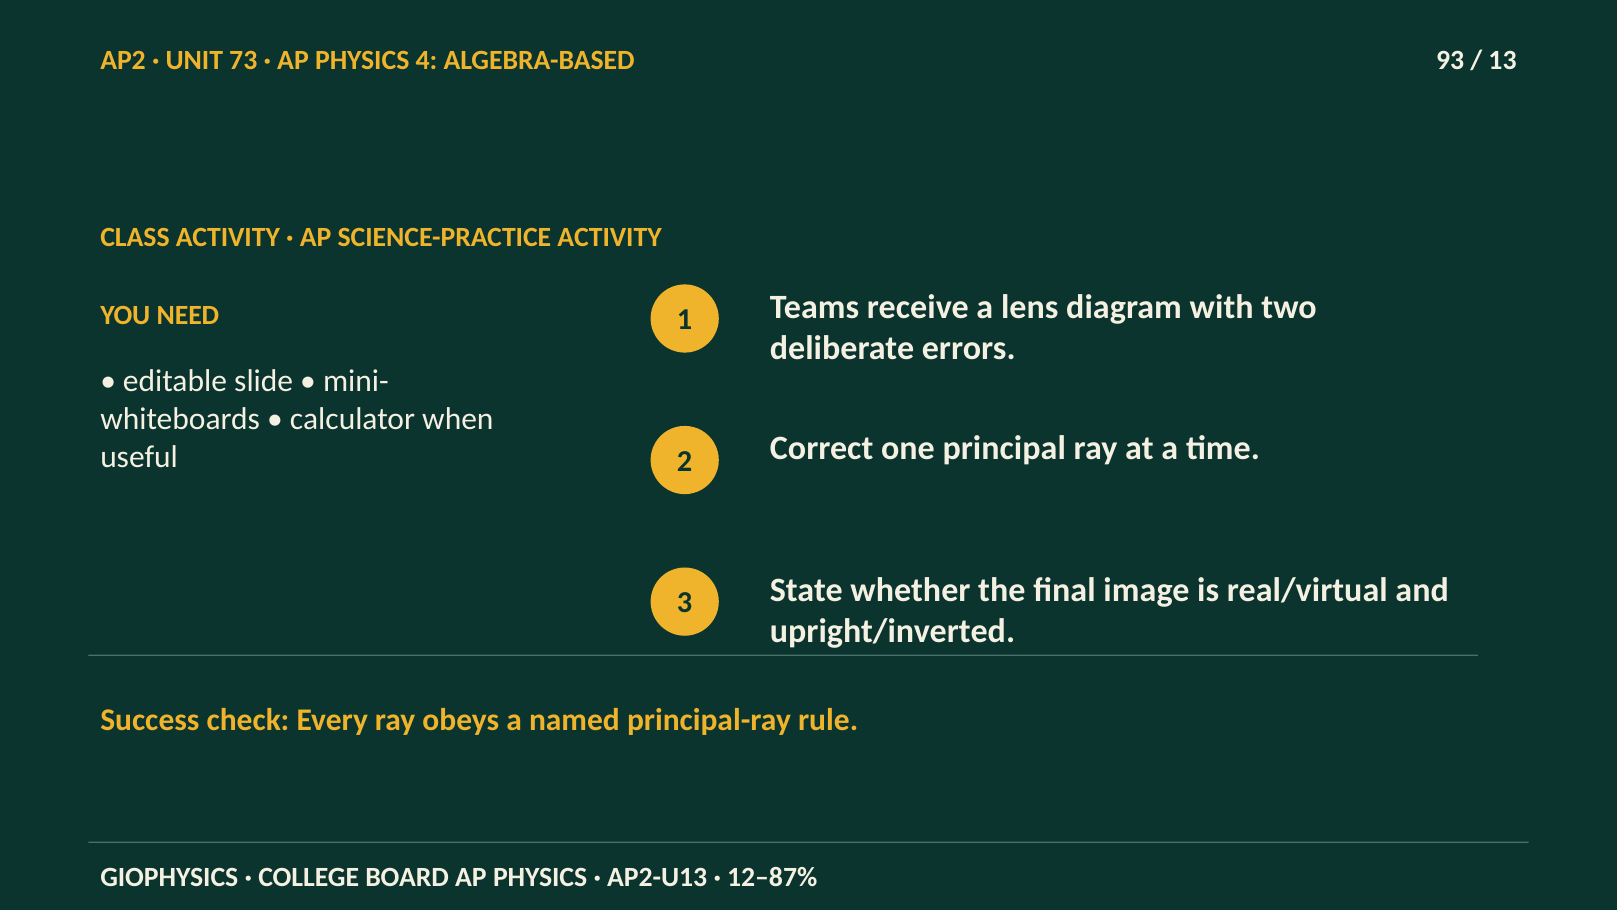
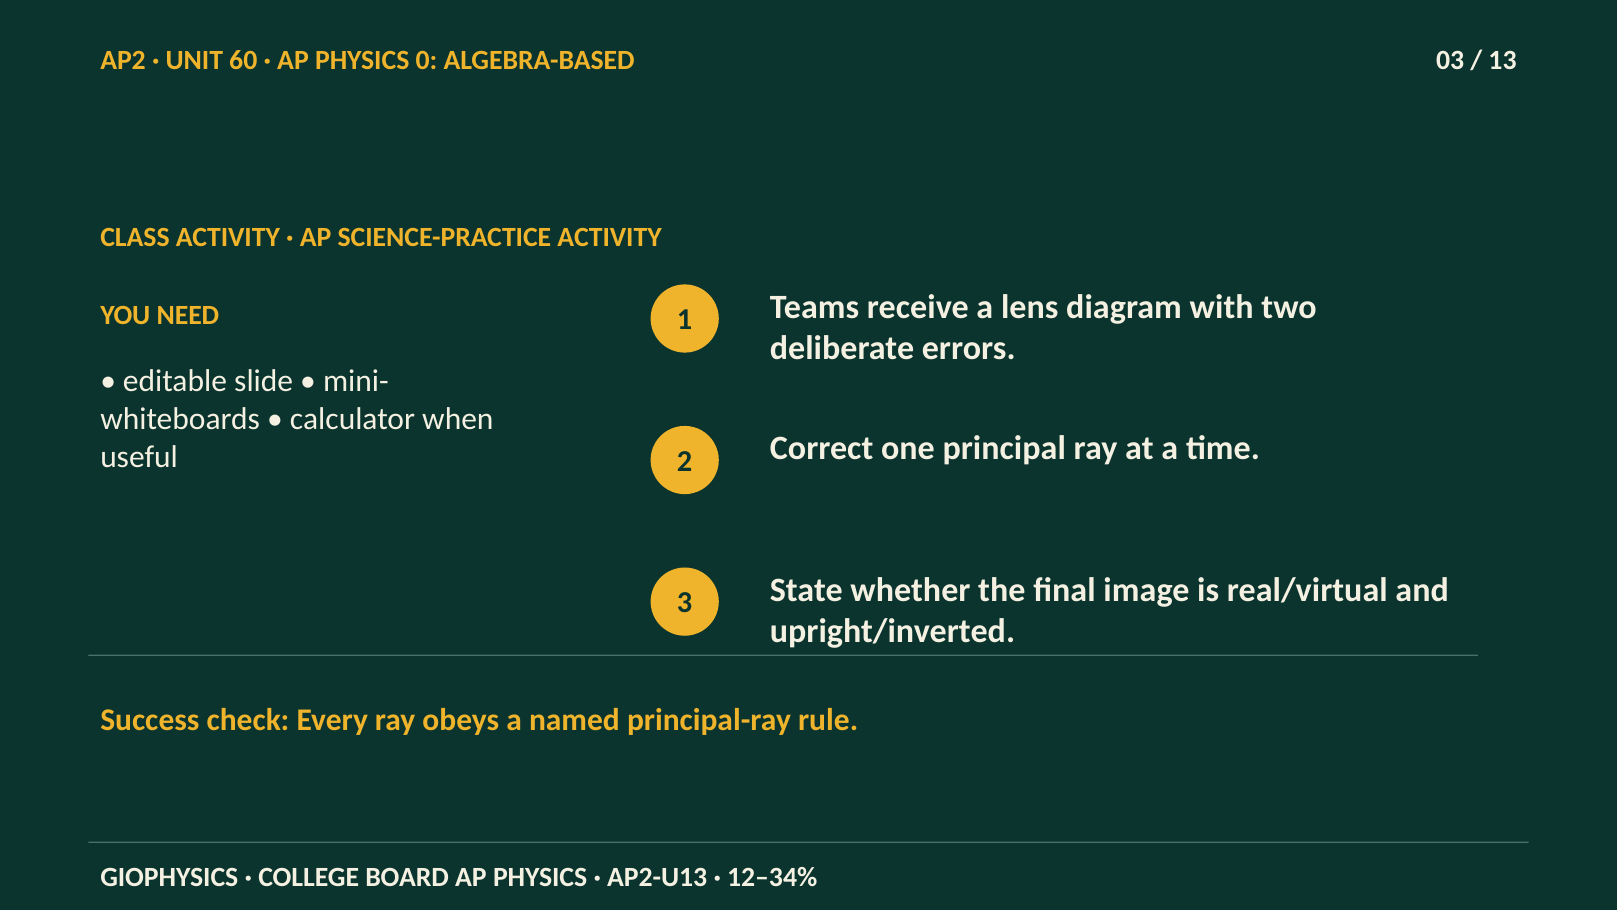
73: 73 -> 60 (243, 60)
4: 4 -> 0 (426, 60)
93: 93 -> 03 (1450, 60)
12–87%: 12–87% -> 12–34% (772, 877)
